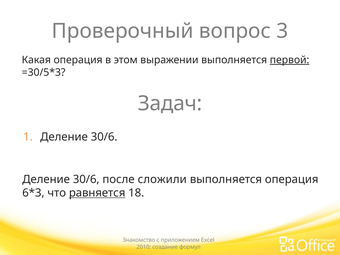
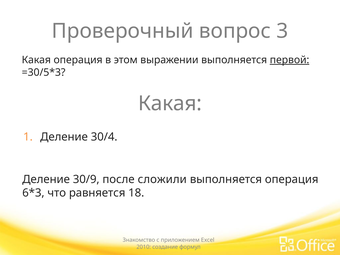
Задач: Задач -> Какая (170, 103)
30/6: 30/6 -> 30/4 (104, 137)
30/6: 30/6 -> 30/9 (86, 179)
равняется underline: present -> none (97, 193)
